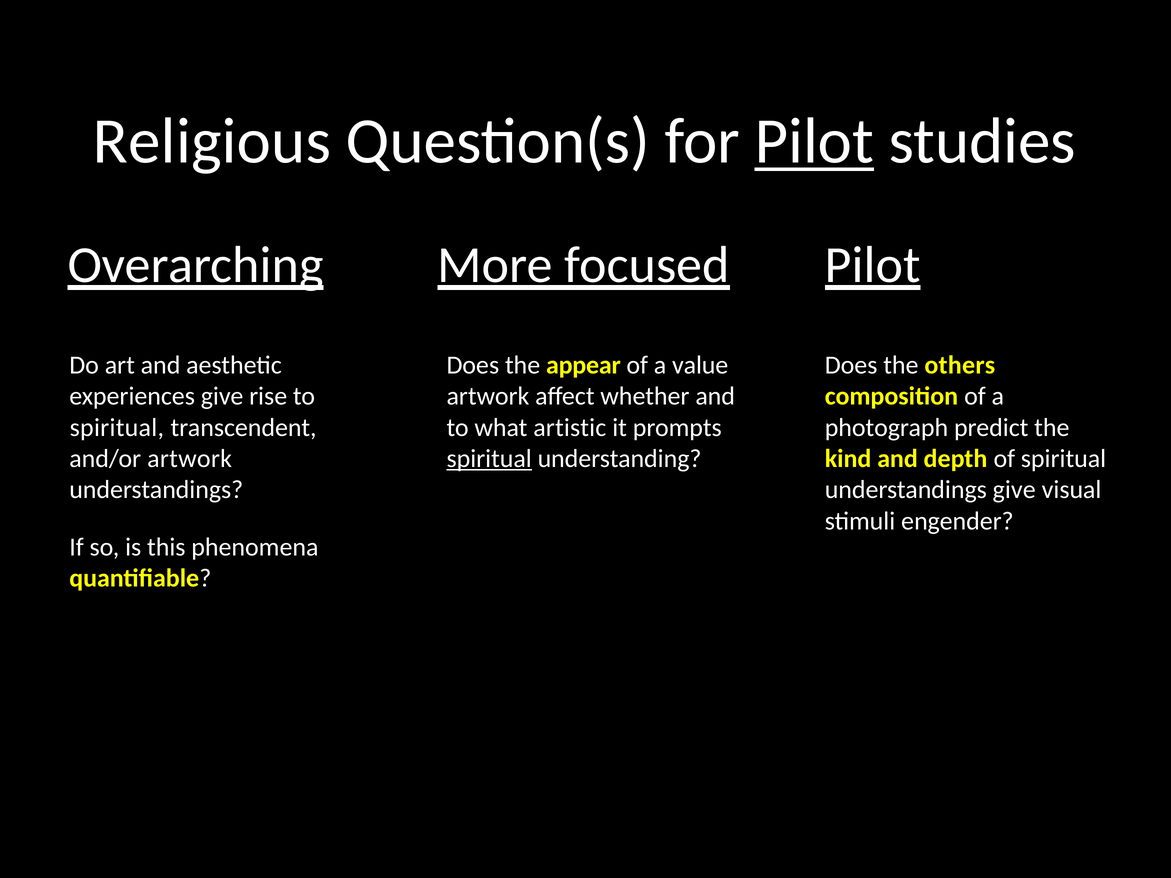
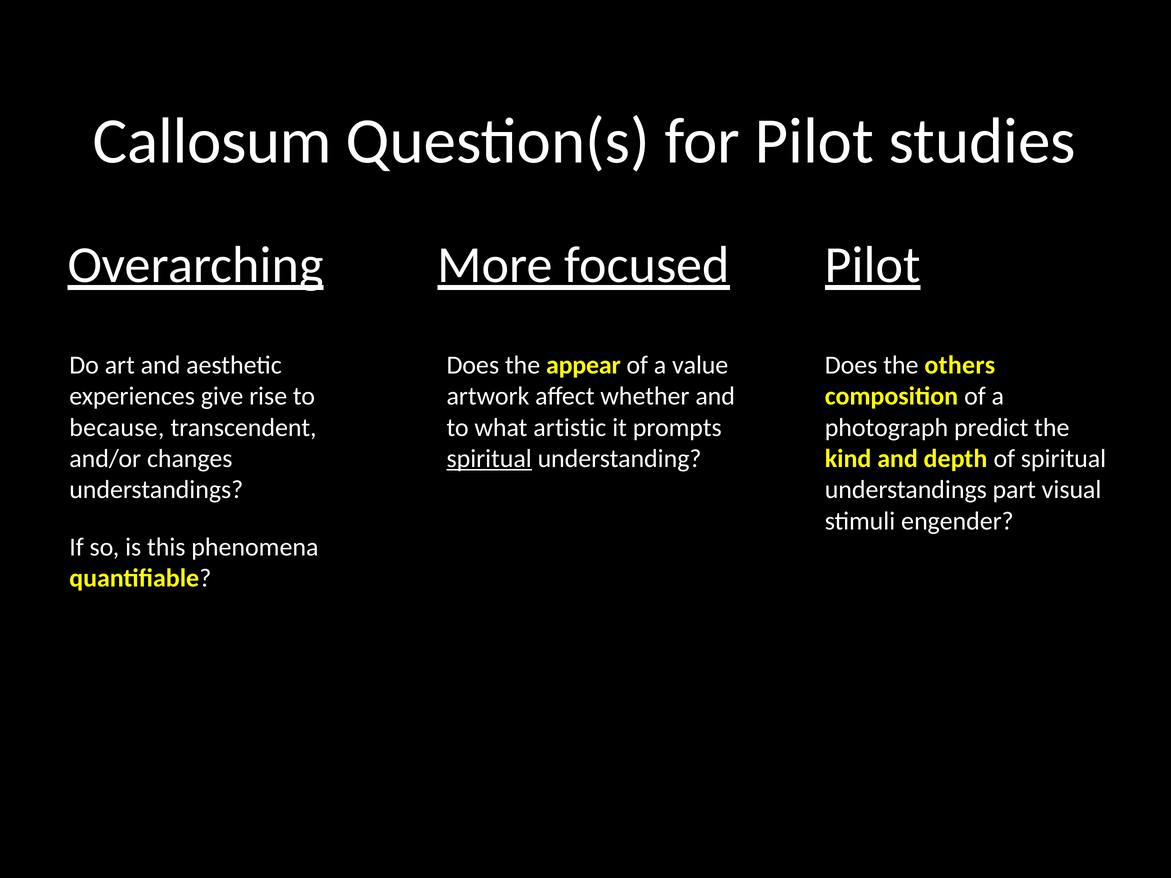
Religious: Religious -> Callosum (212, 141)
Pilot underline: present -> none (814, 141)
spiritual: spiritual -> because (117, 428)
and/or artwork: artwork -> changes (190, 459)
understandings give: give -> part (1014, 490)
